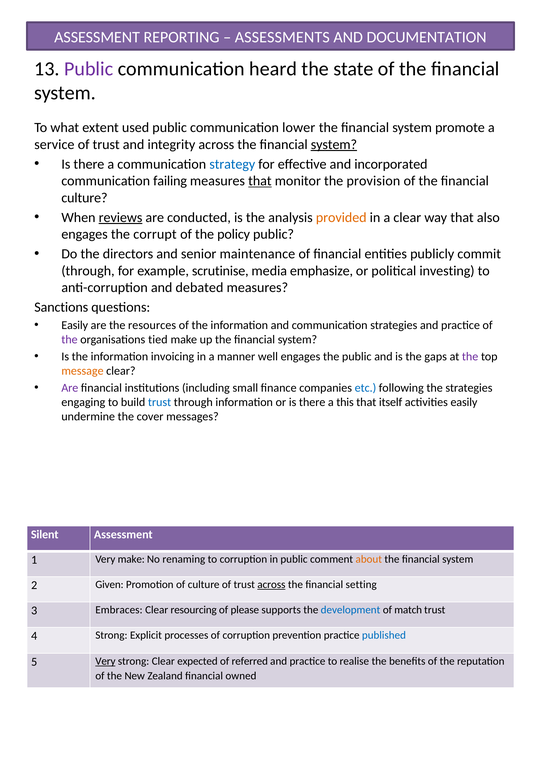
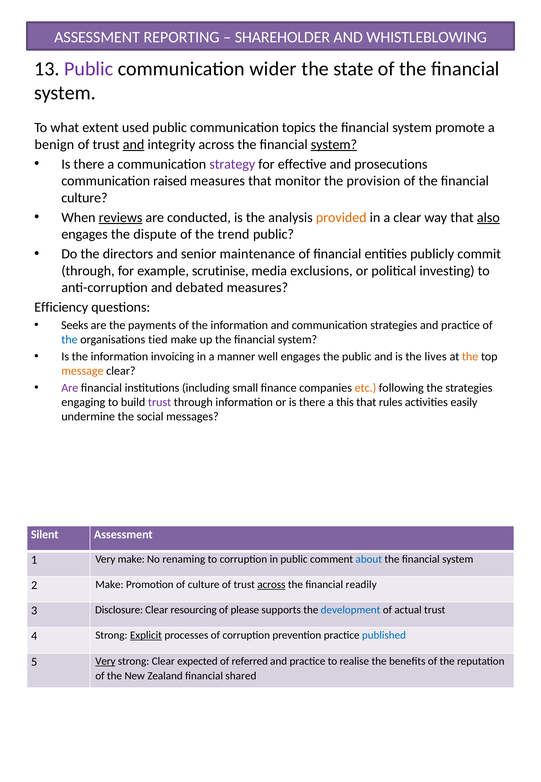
ASSESSMENTS: ASSESSMENTS -> SHAREHOLDER (282, 37)
DOCUMENTATION: DOCUMENTATION -> WHISTLEBLOWING (427, 37)
heard: heard -> wider (273, 69)
lower: lower -> topics (299, 127)
service: service -> benign (54, 144)
and underline: none -> present (134, 144)
strategy colour: blue -> purple (232, 164)
incorporated: incorporated -> prosecutions (391, 164)
failing: failing -> raised (170, 181)
that underline: present -> none (260, 181)
also underline: none -> present (488, 217)
corrupt: corrupt -> dispute (155, 234)
policy: policy -> trend (233, 234)
emphasize: emphasize -> exclusions (321, 271)
Sanctions: Sanctions -> Efficiency (61, 307)
Easily: Easily -> Seeks (75, 325)
resources: resources -> payments (152, 325)
the colour: purple -> blue (69, 339)
gaps: gaps -> lives (436, 356)
the colour: purple -> orange (470, 356)
etc colour: blue -> orange (365, 388)
trust colour: blue -> purple (160, 402)
itself: itself -> rules (391, 402)
cover: cover -> social (150, 416)
about colour: orange -> blue (369, 559)
2 Given: Given -> Make (109, 584)
setting: setting -> readily (361, 584)
Embraces: Embraces -> Disclosure (119, 609)
match: match -> actual (408, 609)
Explicit underline: none -> present (146, 635)
owned: owned -> shared (241, 675)
